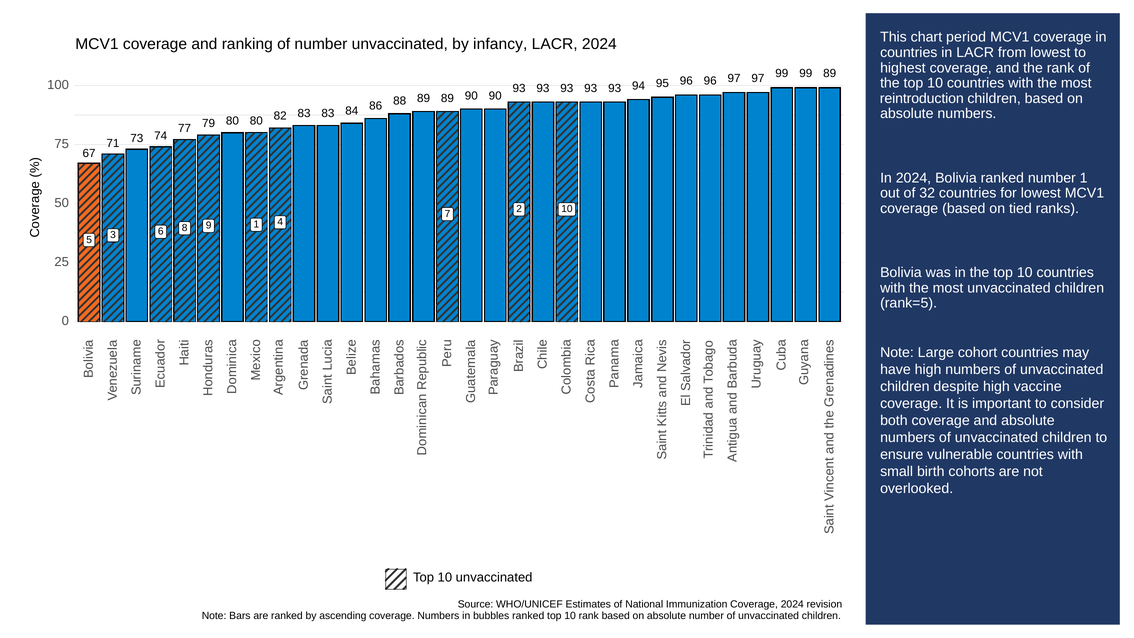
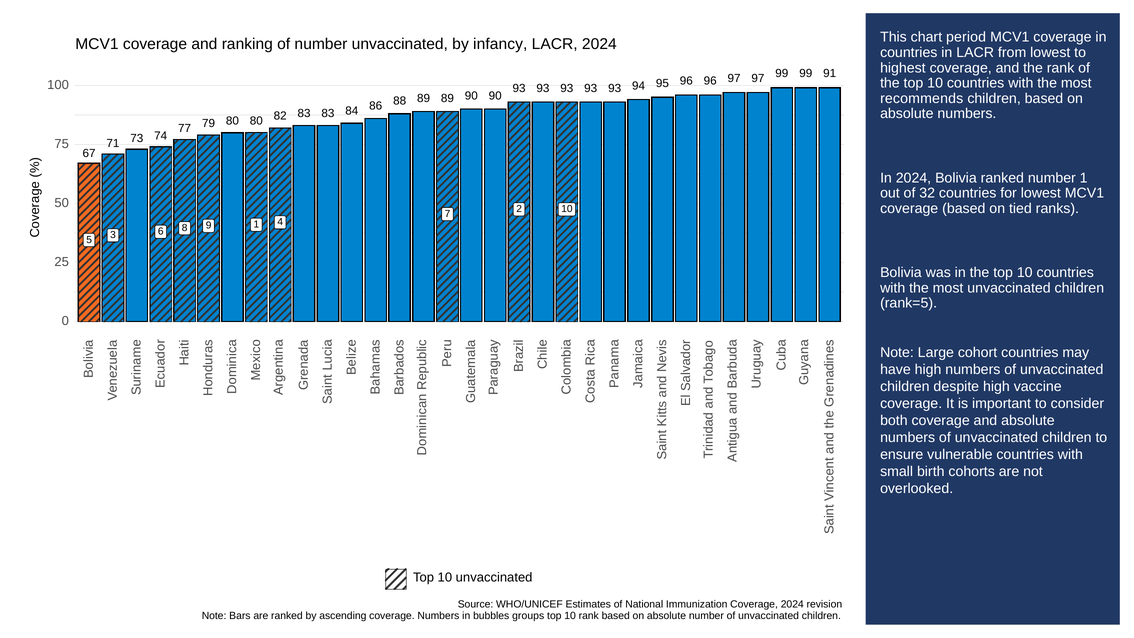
99 89: 89 -> 91 (830, 73)
reintroduction: reintroduction -> recommends (922, 98)
bubbles ranked: ranked -> groups (528, 615)
